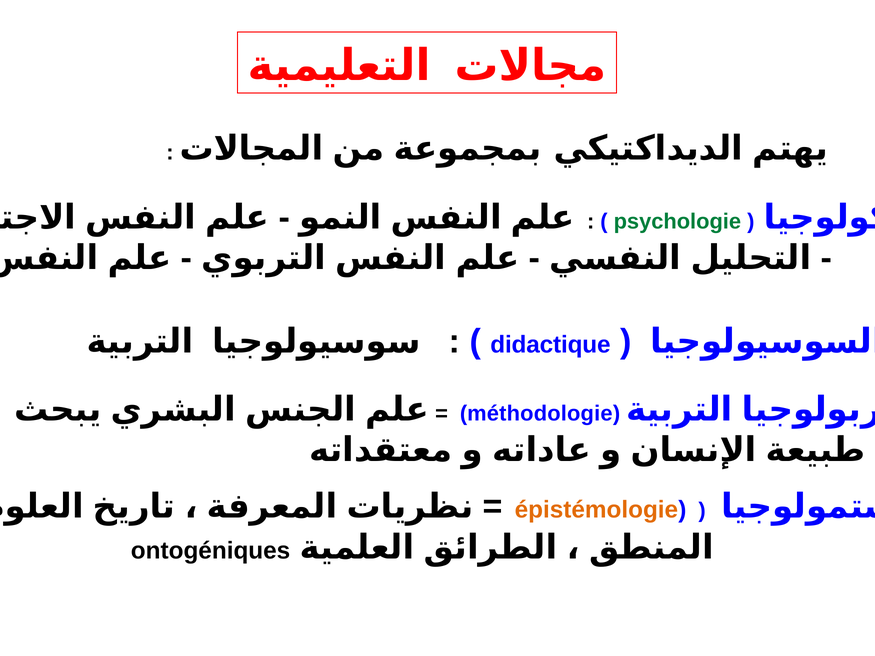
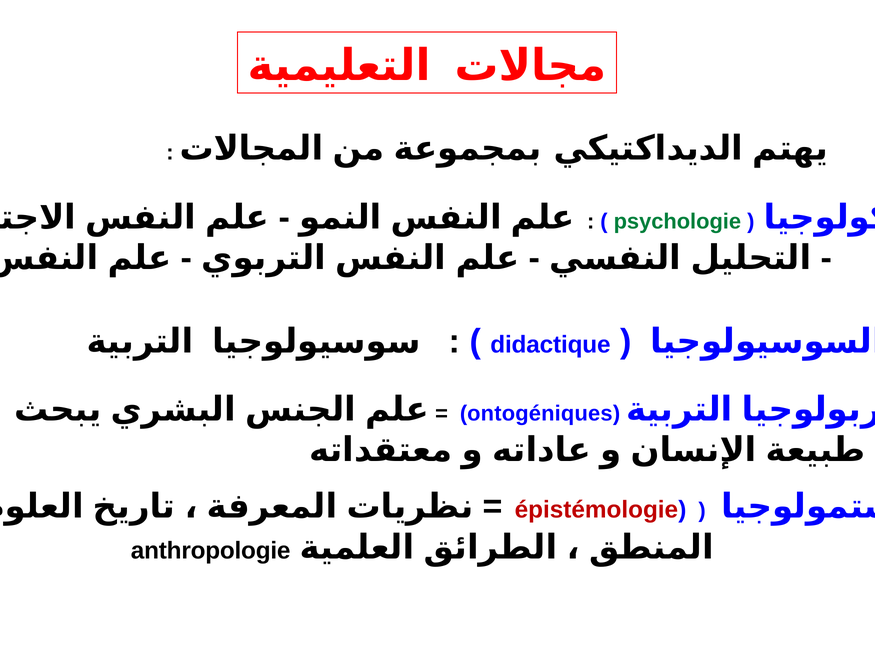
méthodologie: méthodologie -> ontogéniques (540, 414)
épistémologie colour: orange -> red (596, 510)
ontogéniques: ontogéniques -> anthropologie (211, 551)
